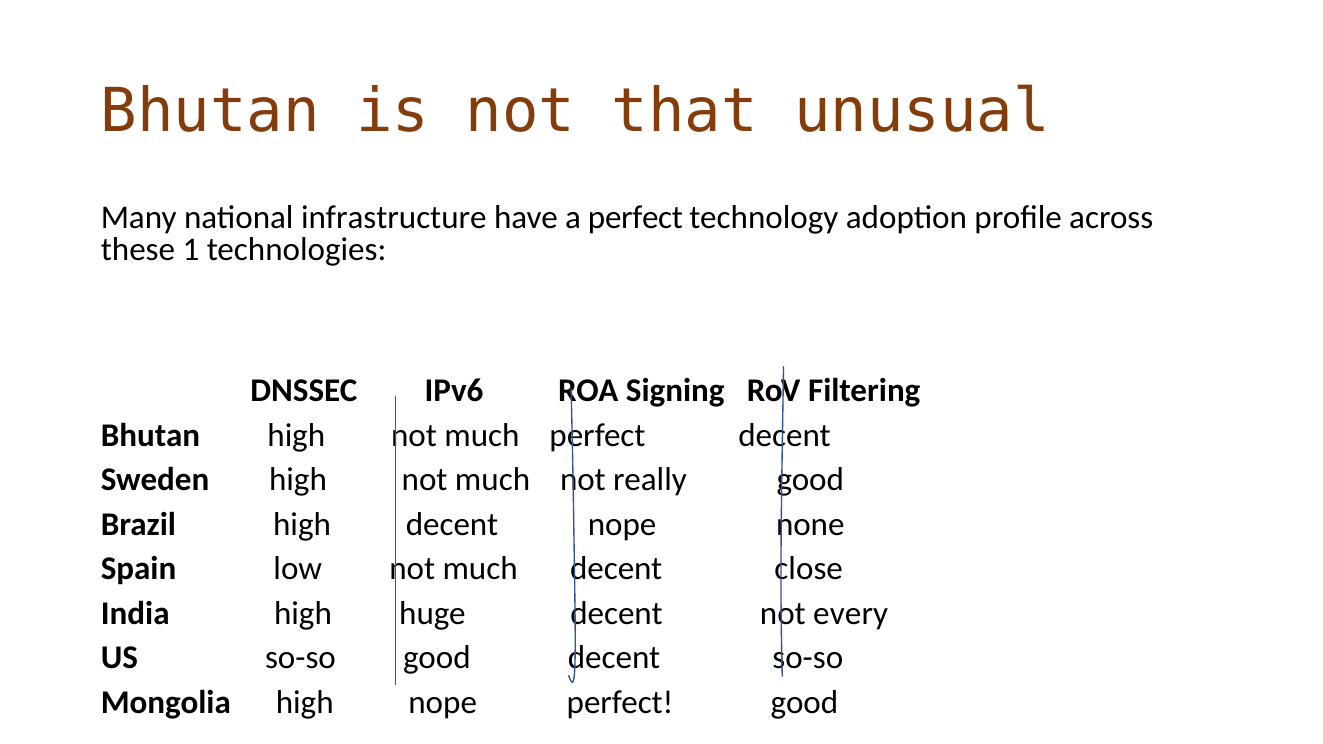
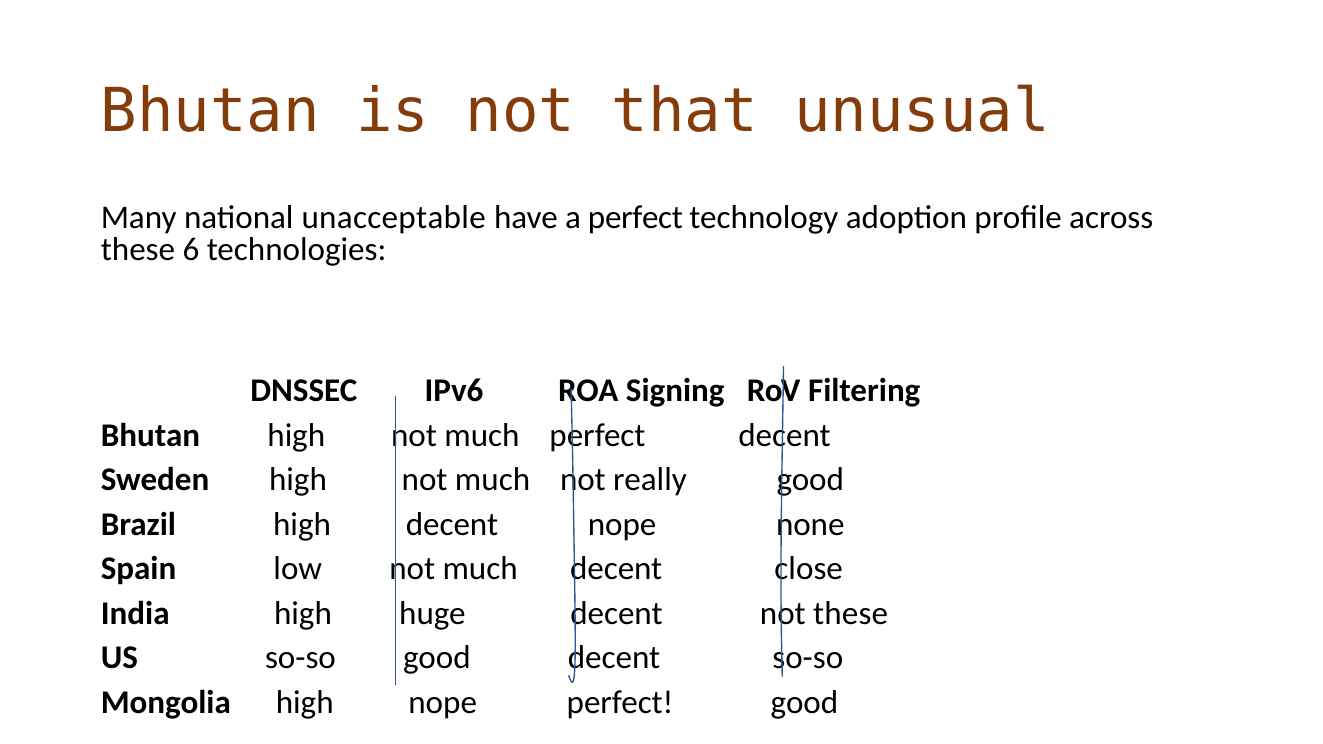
infrastructure: infrastructure -> unacceptable (394, 218)
1: 1 -> 6 (191, 250)
not every: every -> these (851, 613)
